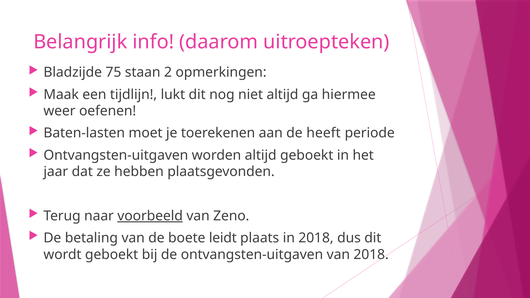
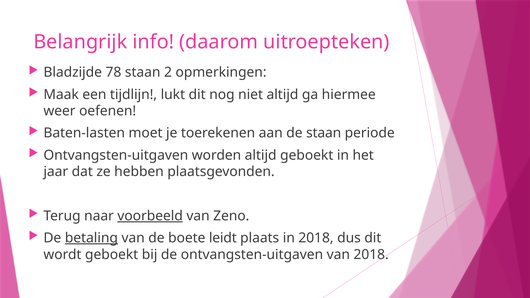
75: 75 -> 78 (113, 72)
de heeft: heeft -> staan (324, 133)
betaling underline: none -> present (91, 238)
